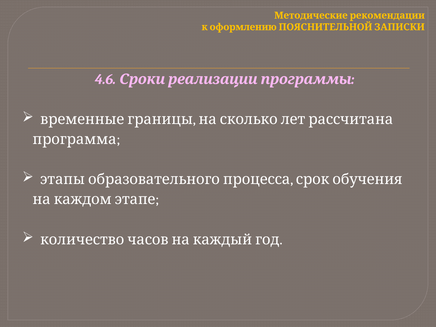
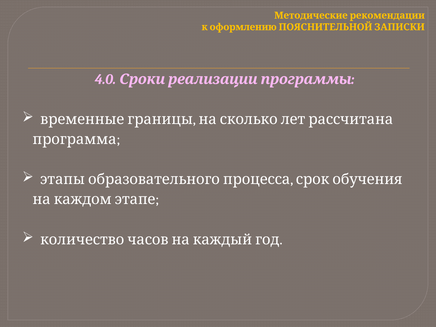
4.6: 4.6 -> 4.0 (105, 79)
